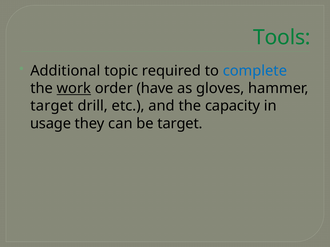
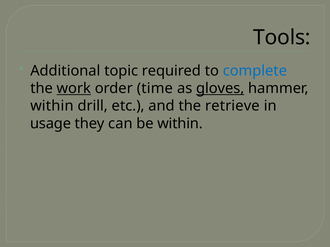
Tools colour: green -> black (282, 38)
have: have -> time (155, 88)
gloves underline: none -> present (220, 88)
target: target -> within (52, 106)
capacity: capacity -> retrieve (232, 106)
be target: target -> within (180, 124)
